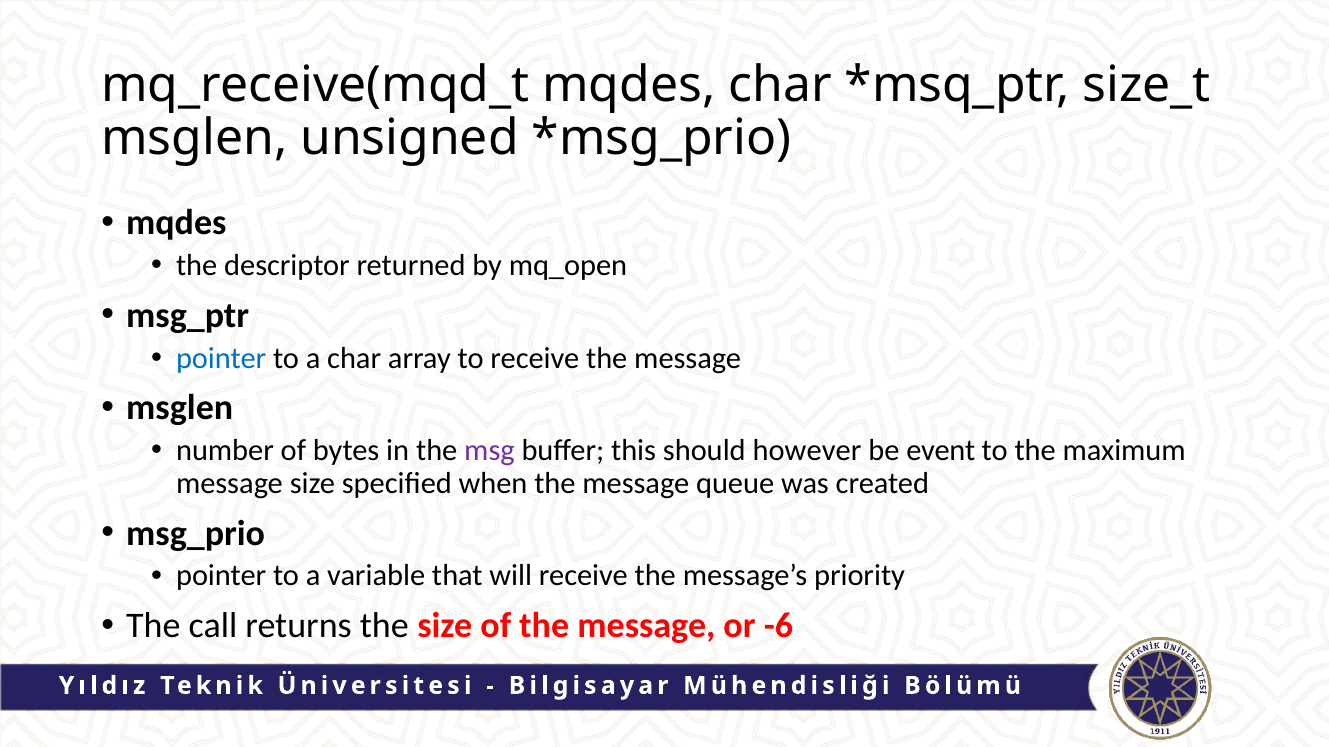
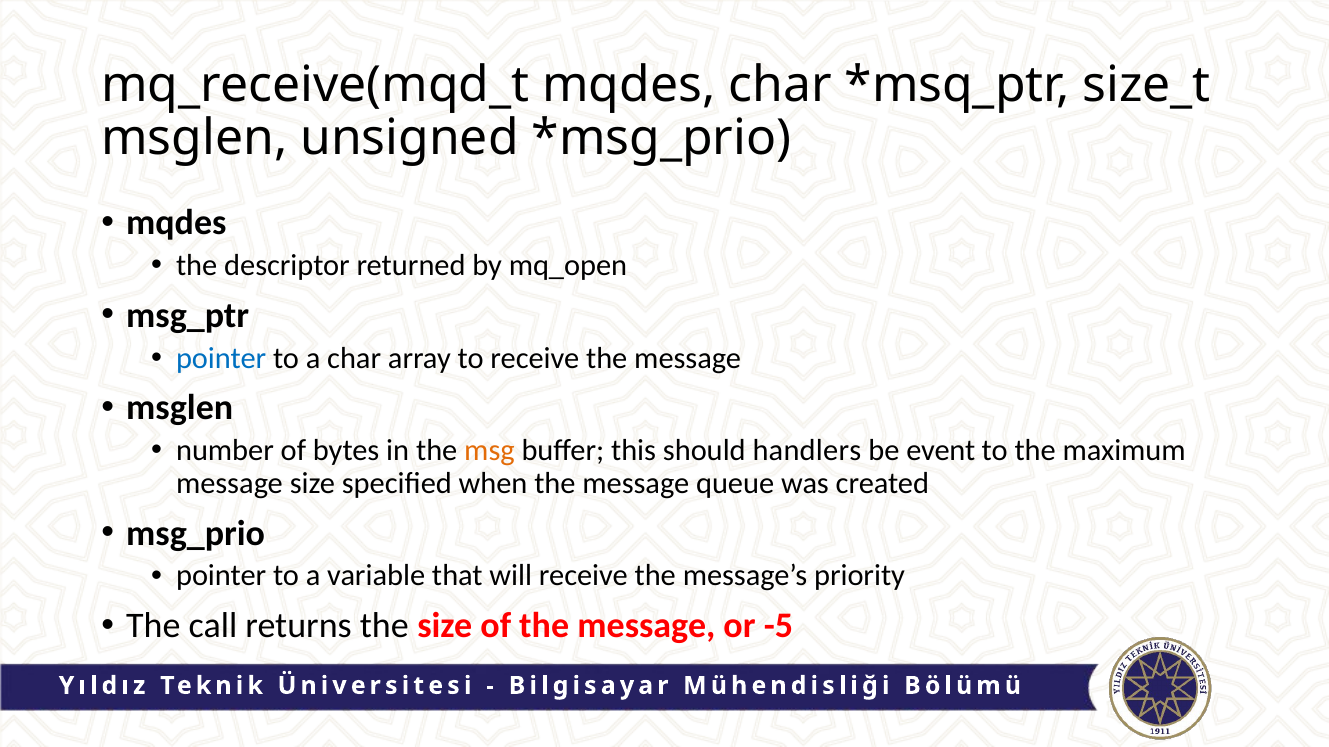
msg colour: purple -> orange (489, 451)
however: however -> handlers (807, 451)
-6: -6 -> -5 (778, 626)
